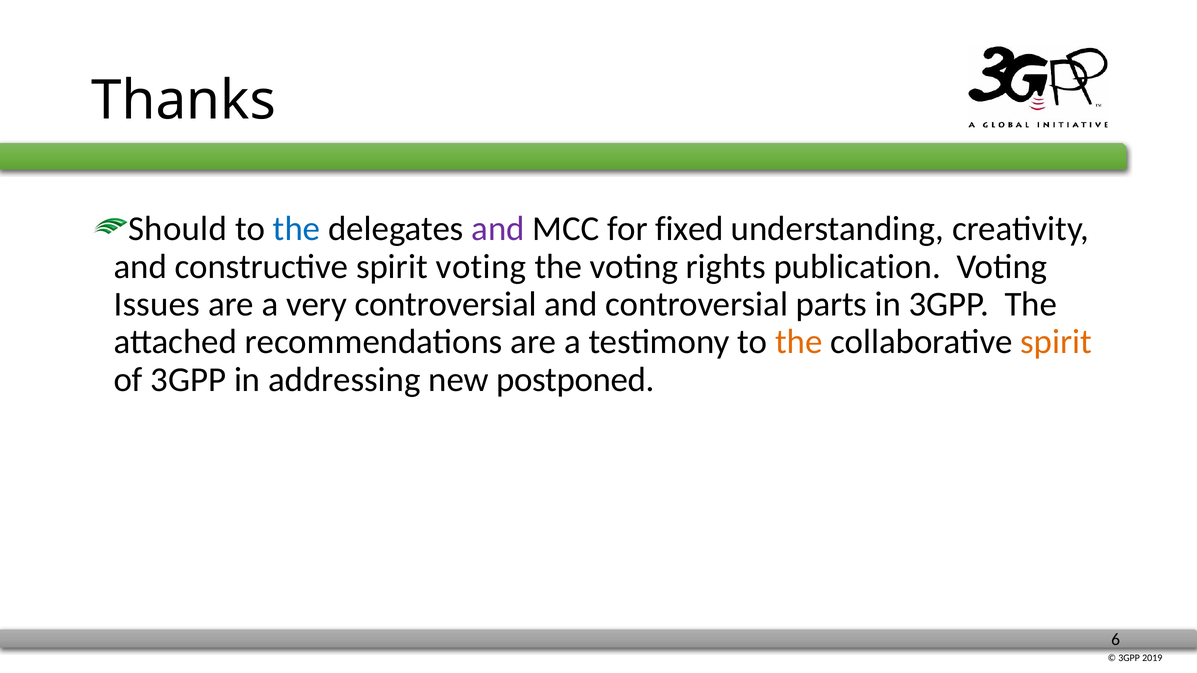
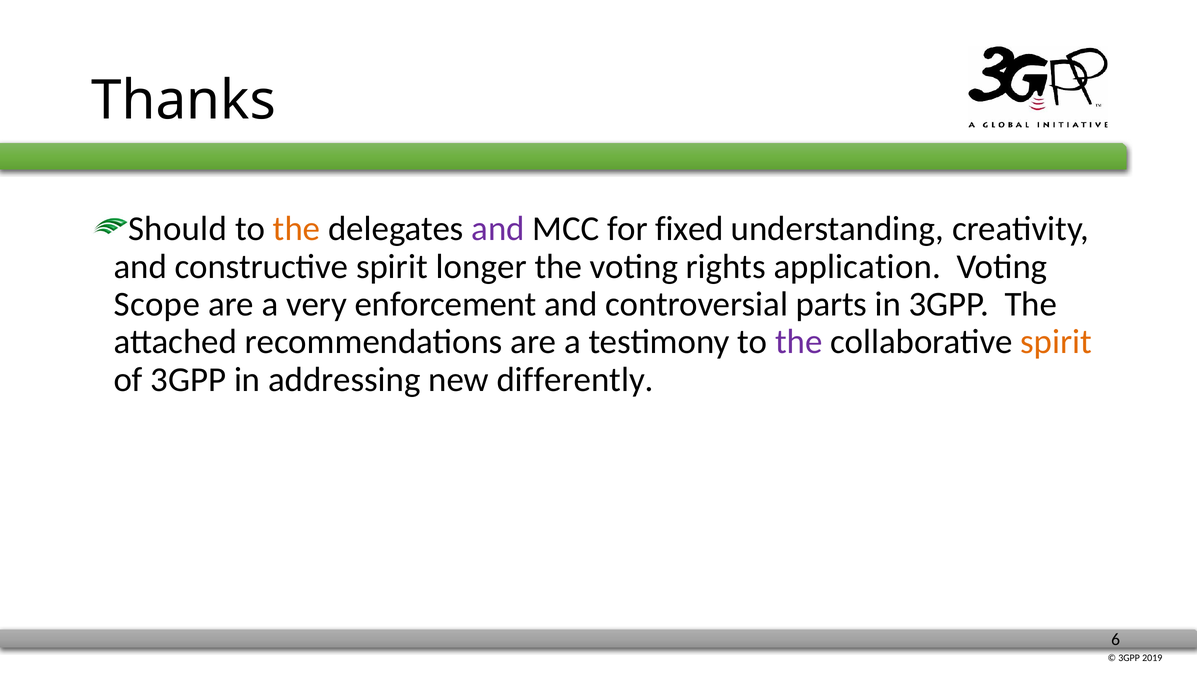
the colour: blue -> orange (297, 229)
spirit voting: voting -> longer (481, 267)
publication: publication -> application (857, 267)
Issues: Issues -> Scope (157, 304)
very controversial: controversial -> enforcement (446, 304)
the colour: orange -> purple (799, 342)
postponed: postponed -> differently (575, 380)
